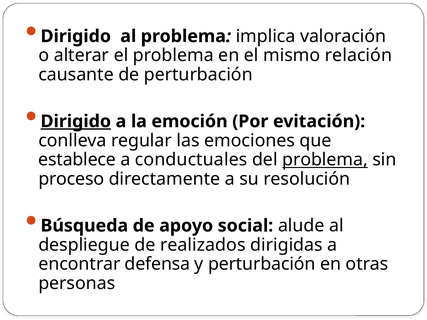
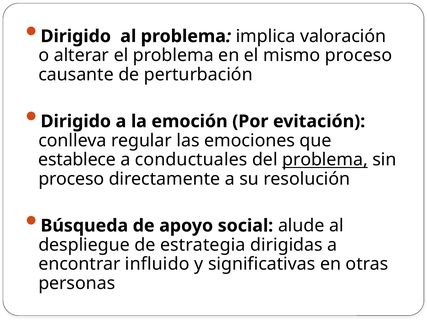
mismo relación: relación -> proceso (359, 55)
Dirigido underline: present -> none (76, 121)
realizados: realizados -> estrategia (203, 245)
defensa: defensa -> influido (157, 264)
y perturbación: perturbación -> significativas (262, 264)
